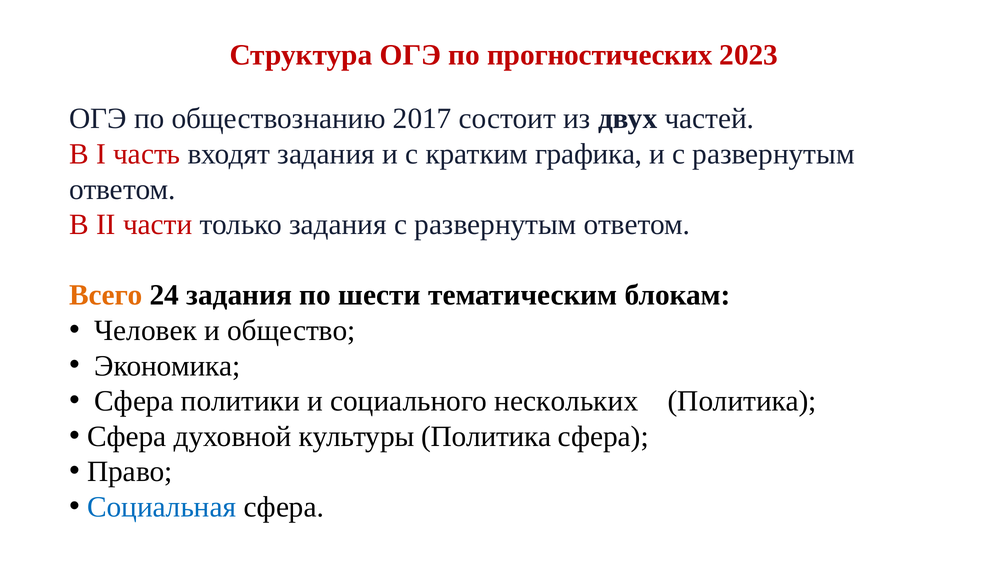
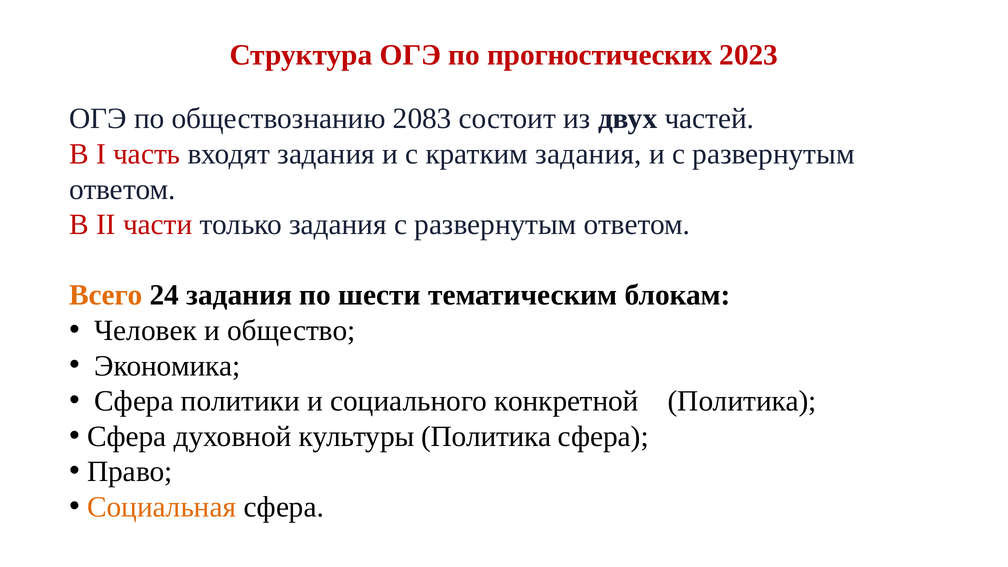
2017: 2017 -> 2083 (422, 119)
кратким графика: графика -> задания (589, 154)
нескольких: нескольких -> конкретной (566, 401)
Социальная colour: blue -> orange (162, 507)
